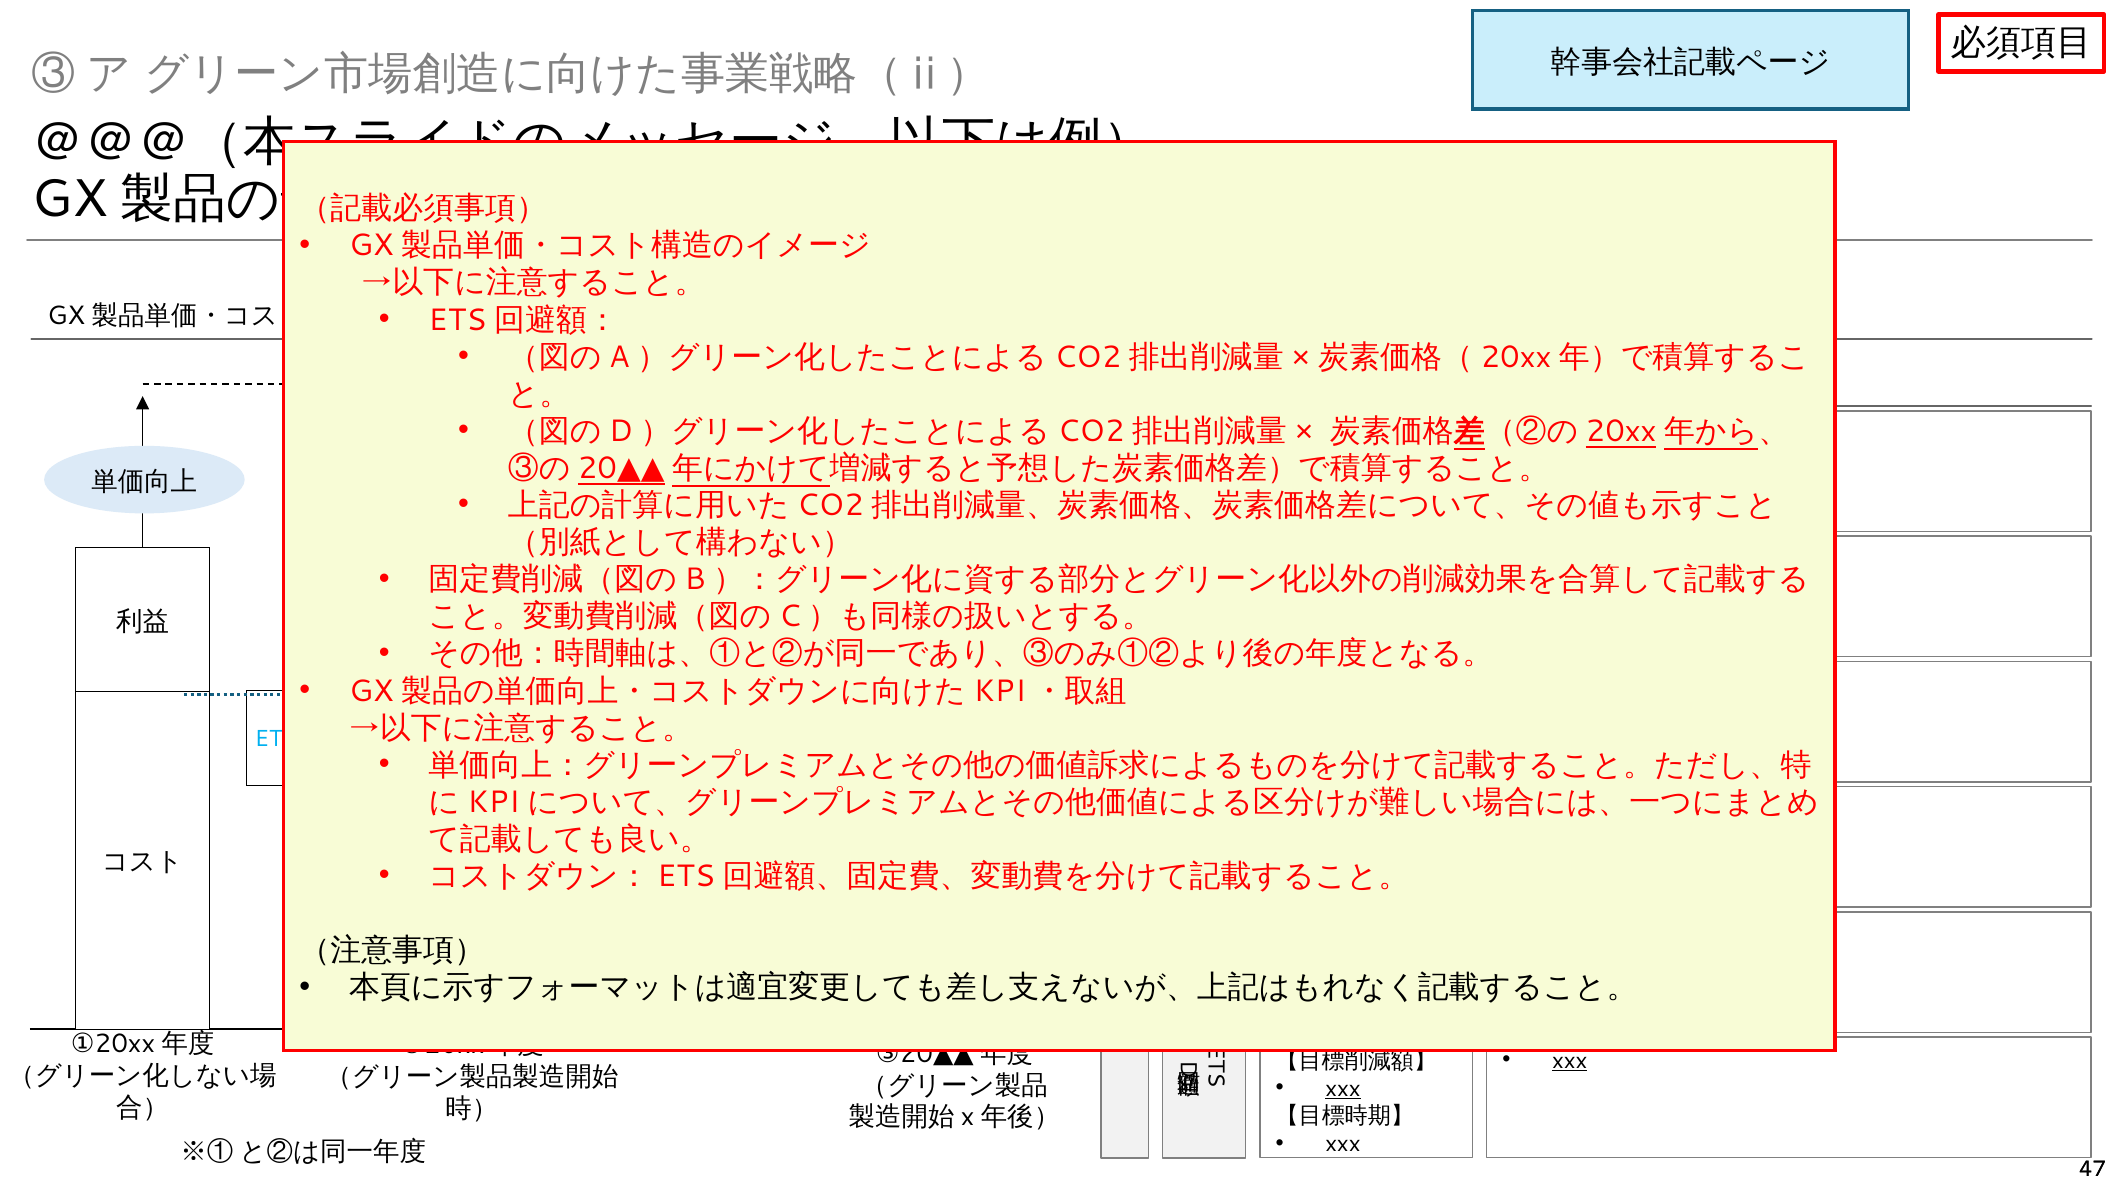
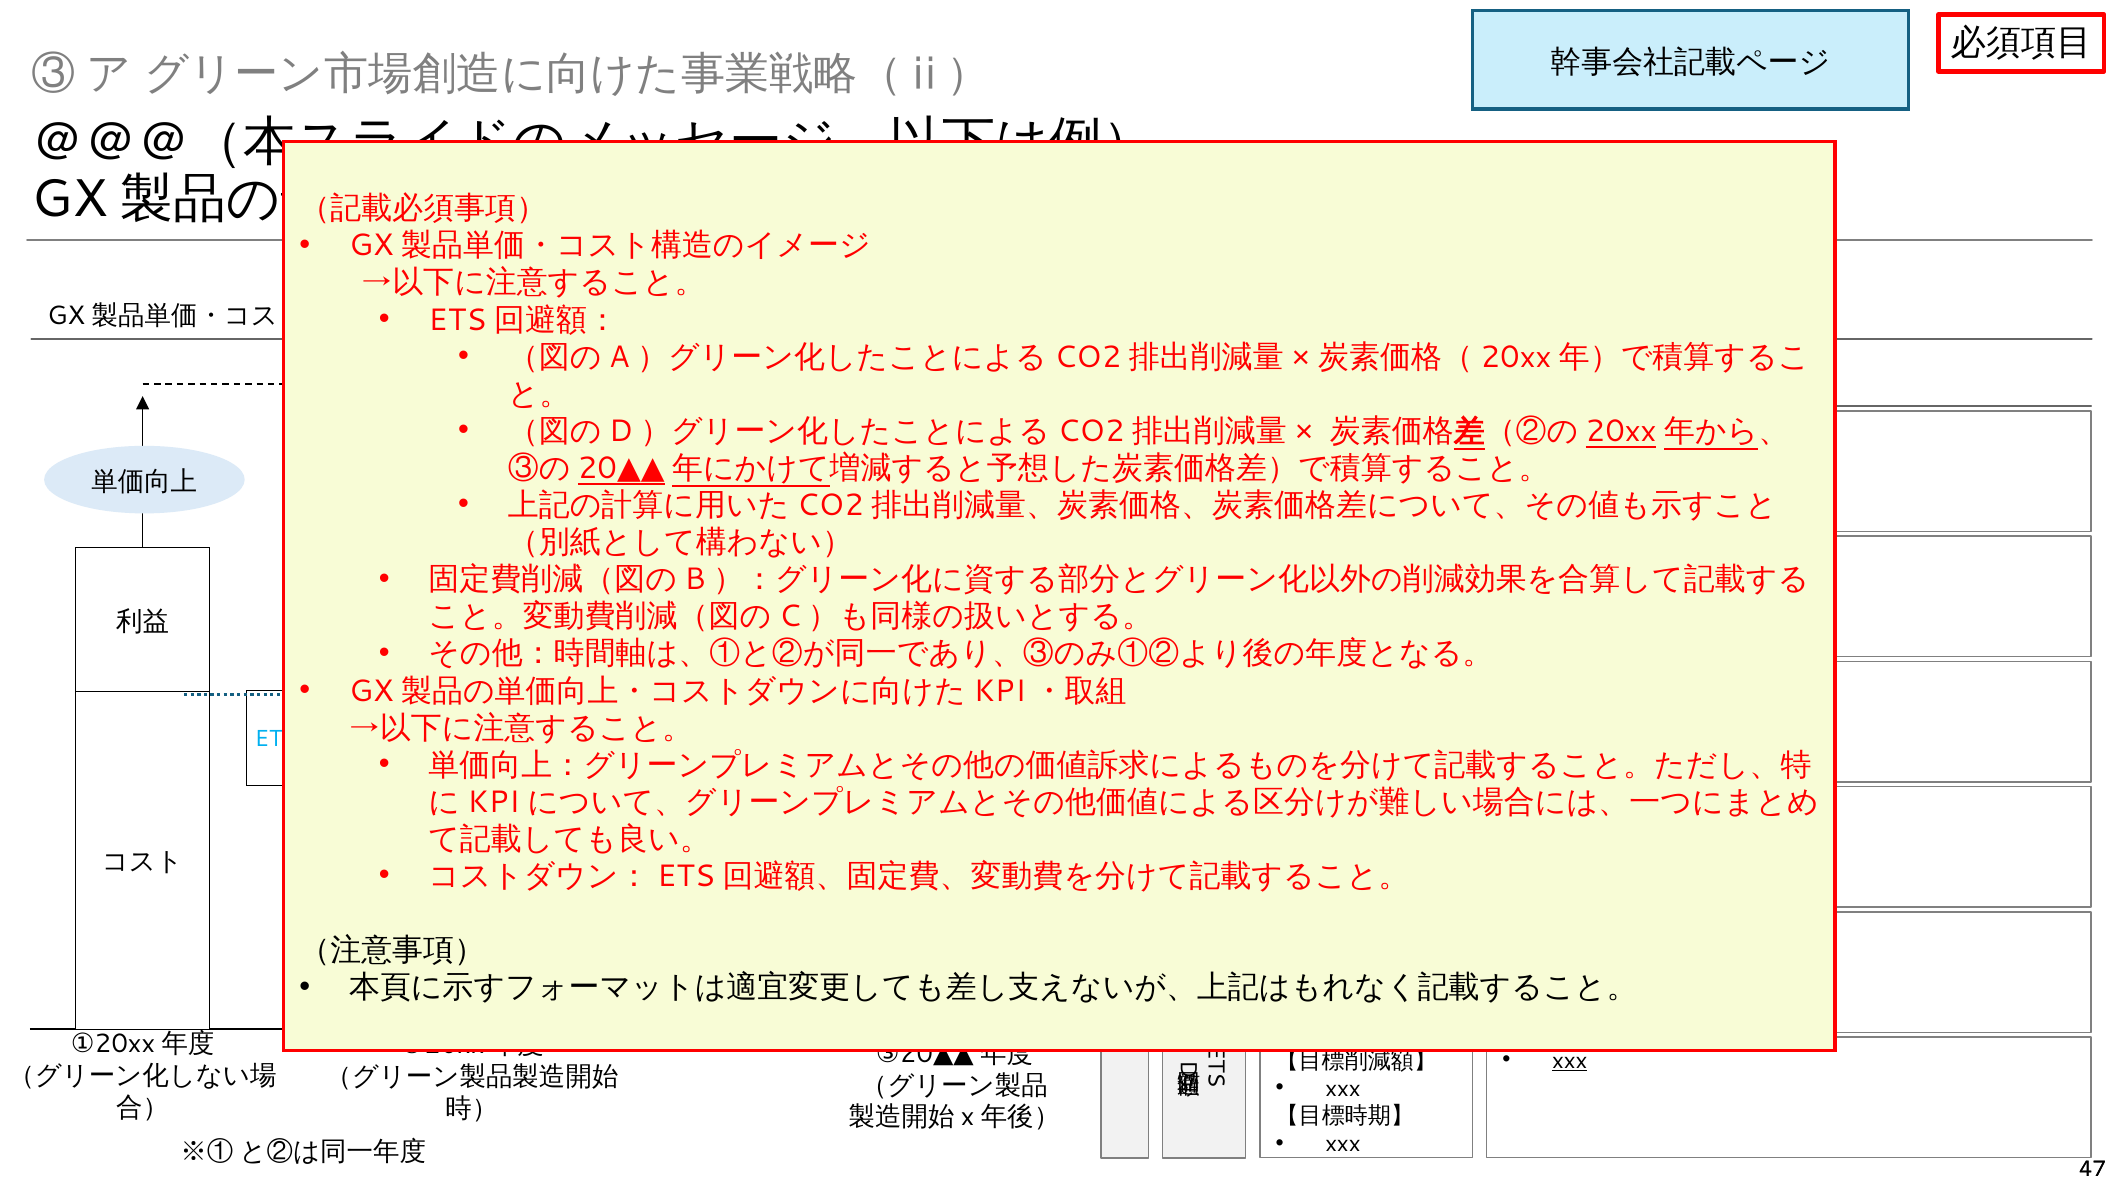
xxx underline: present -> none (1343, 1088)
